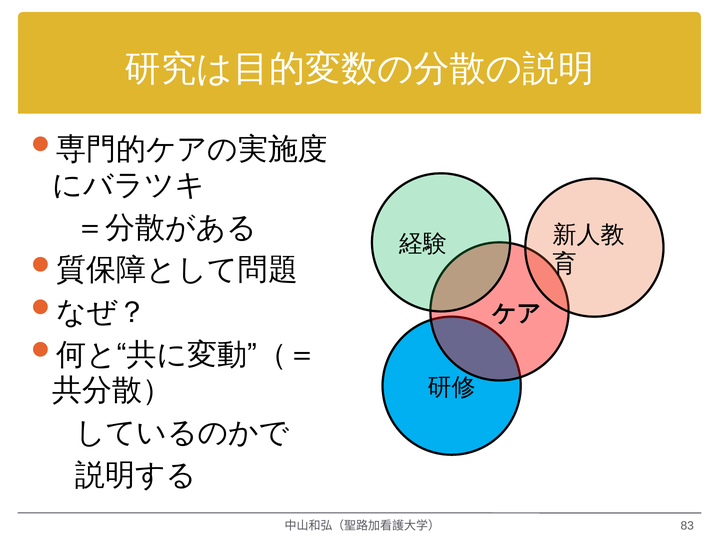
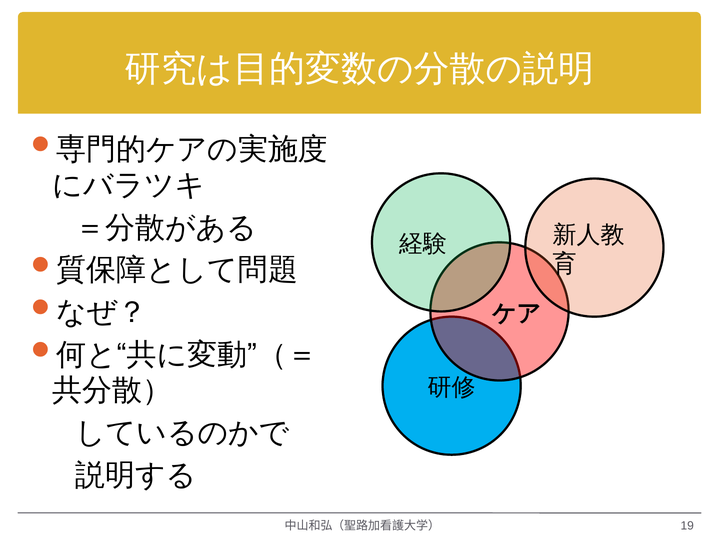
83: 83 -> 19 (687, 526)
